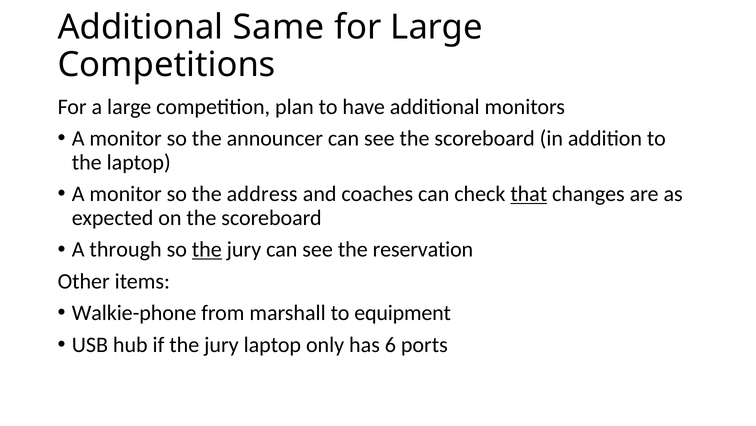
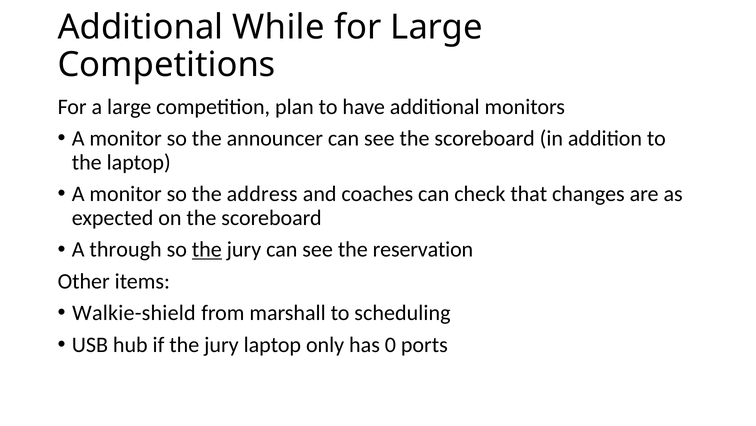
Same: Same -> While (279, 27)
that underline: present -> none (529, 194)
Walkie-phone: Walkie-phone -> Walkie-shield (134, 312)
equipment: equipment -> scheduling (402, 312)
6: 6 -> 0 (390, 344)
